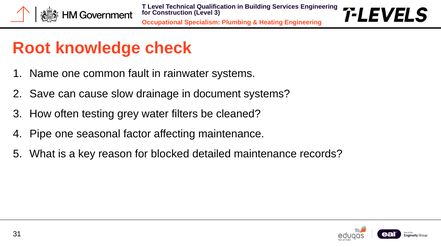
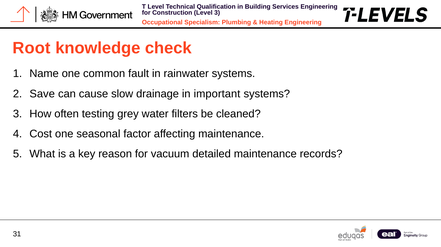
document: document -> important (217, 94)
Pipe: Pipe -> Cost (41, 133)
blocked: blocked -> vacuum (170, 153)
